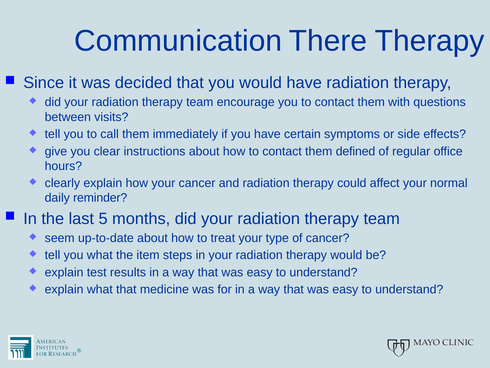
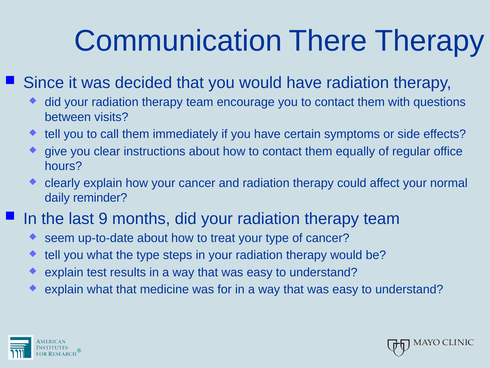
defined: defined -> equally (355, 151)
5: 5 -> 9 (103, 218)
the item: item -> type (148, 255)
